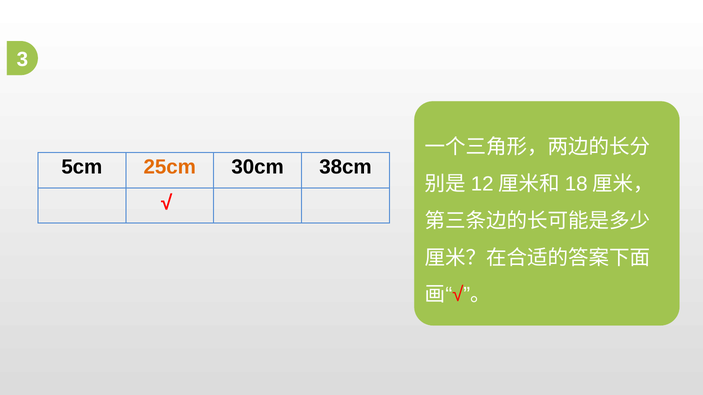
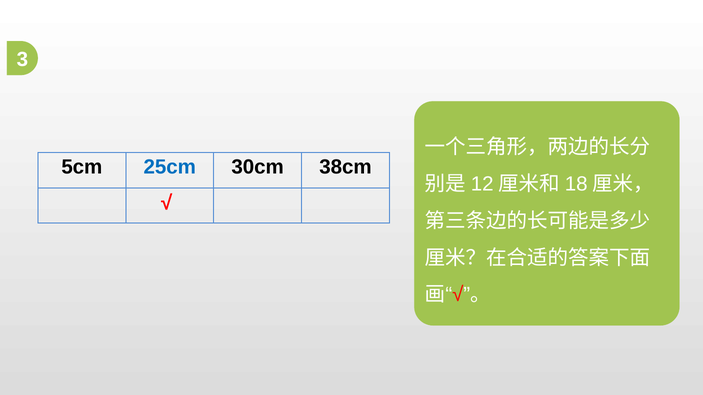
25cm colour: orange -> blue (170, 167)
